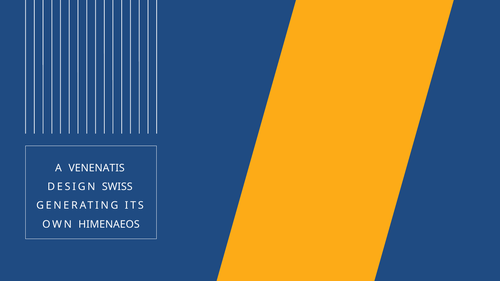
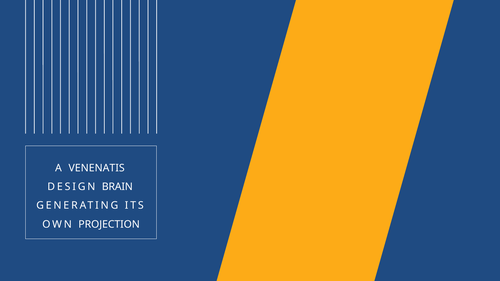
SWISS: SWISS -> BRAIN (117, 187)
HIMENAEOS: HIMENAEOS -> PROJECTION (109, 224)
